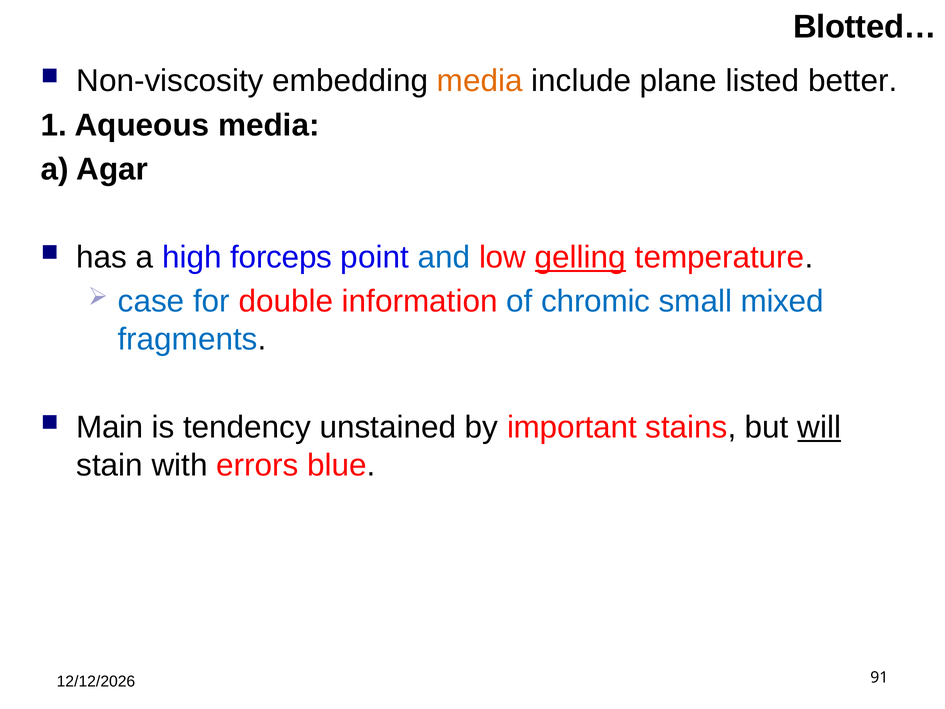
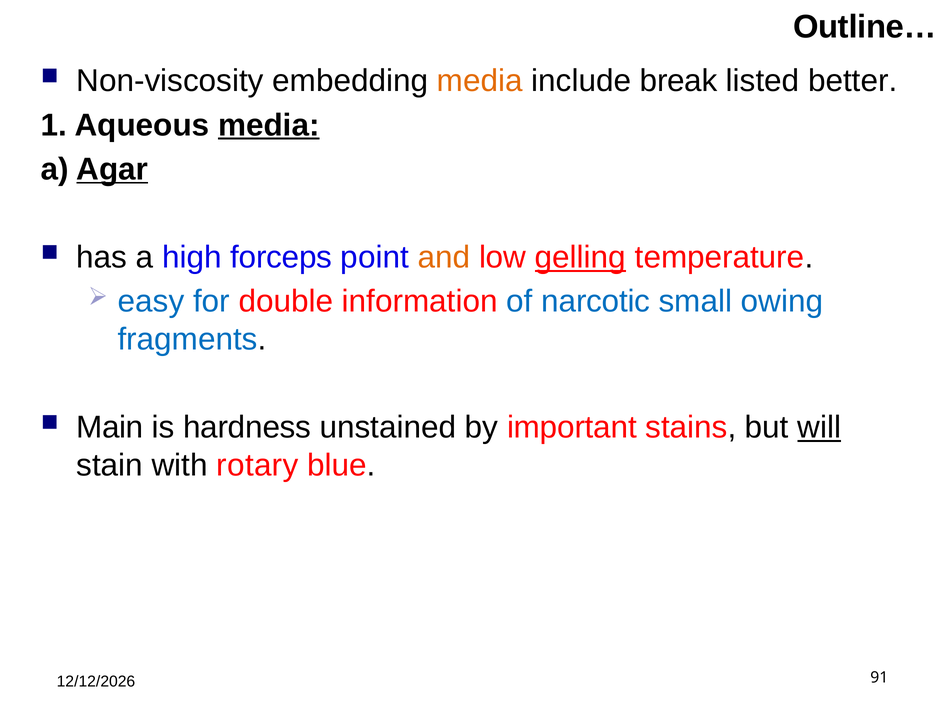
Blotted…: Blotted… -> Outline… (865, 27)
plane: plane -> break (679, 81)
media underline: none -> present (269, 125)
Agar underline: none -> present (112, 169)
and colour: blue -> orange (444, 257)
case: case -> easy (151, 301)
chromic: chromic -> narcotic (596, 301)
mixed: mixed -> owing (782, 301)
tendency: tendency -> hardness (247, 427)
errors: errors -> rotary (257, 465)
